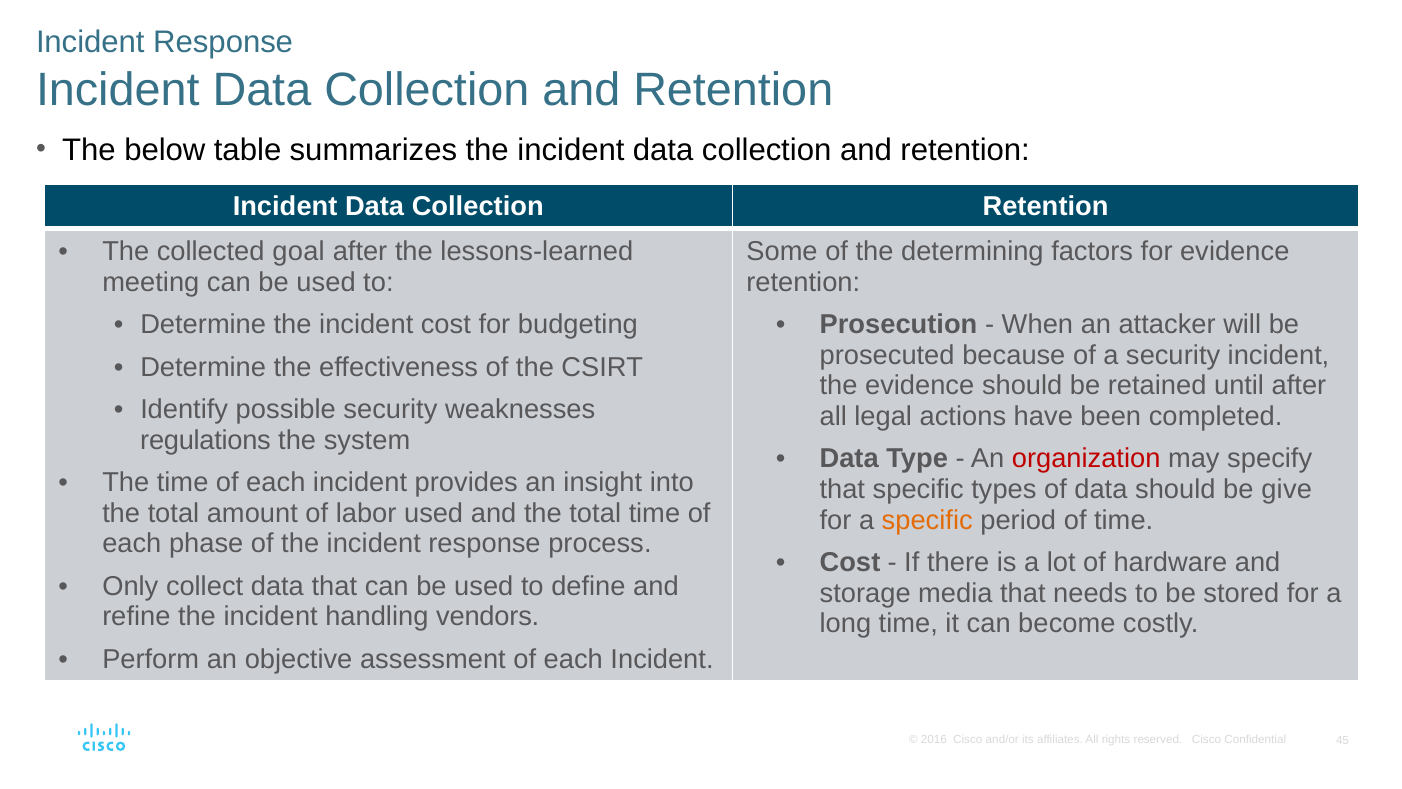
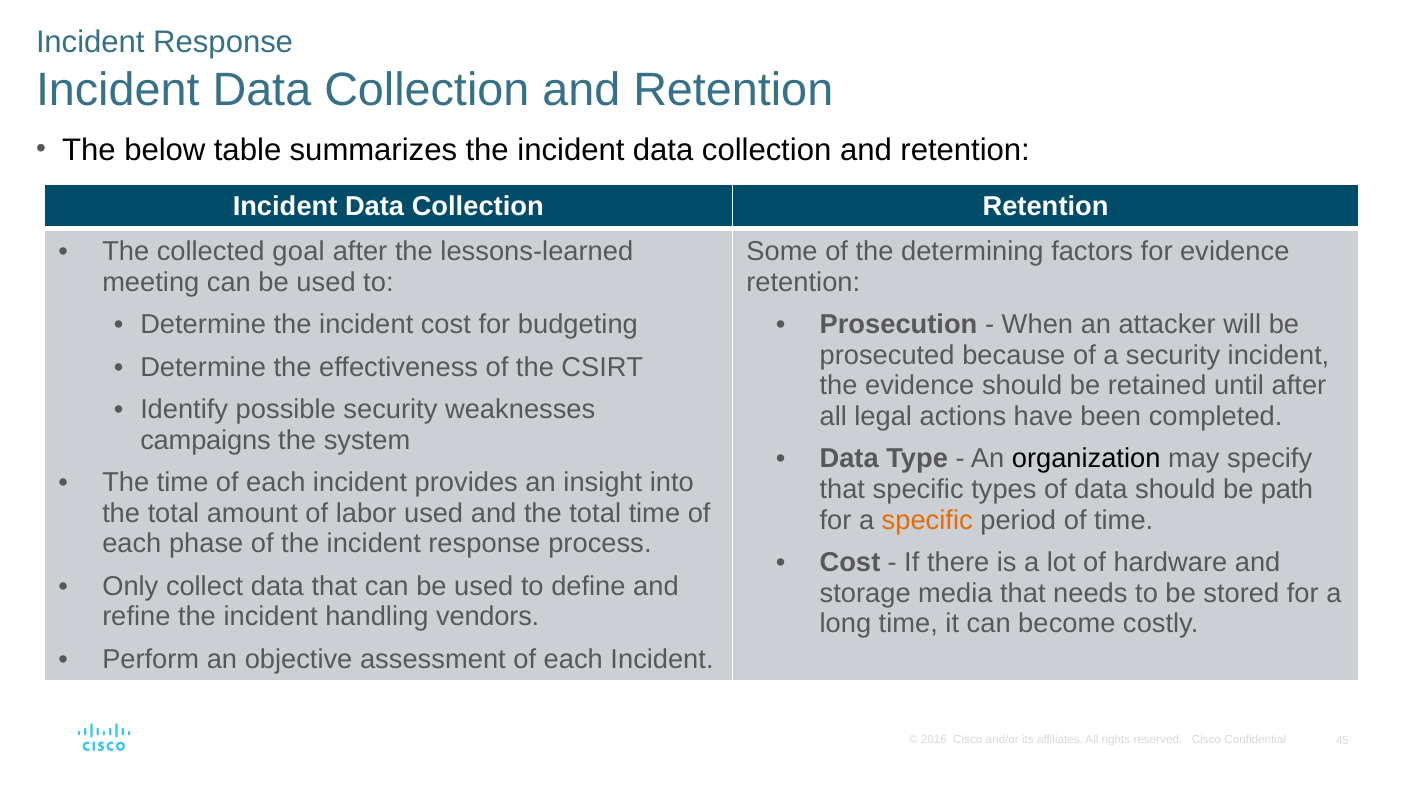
regulations: regulations -> campaigns (205, 440)
organization colour: red -> black (1086, 459)
give: give -> path (1287, 489)
